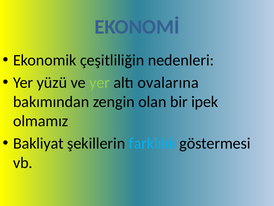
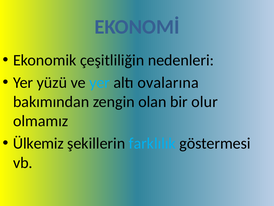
yer colour: light green -> light blue (100, 82)
ipek: ipek -> olur (205, 102)
Bakliyat: Bakliyat -> Ülkemiz (38, 143)
